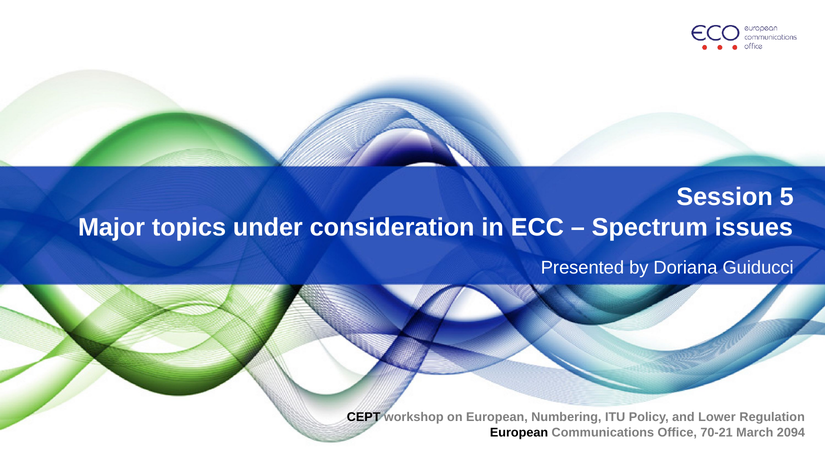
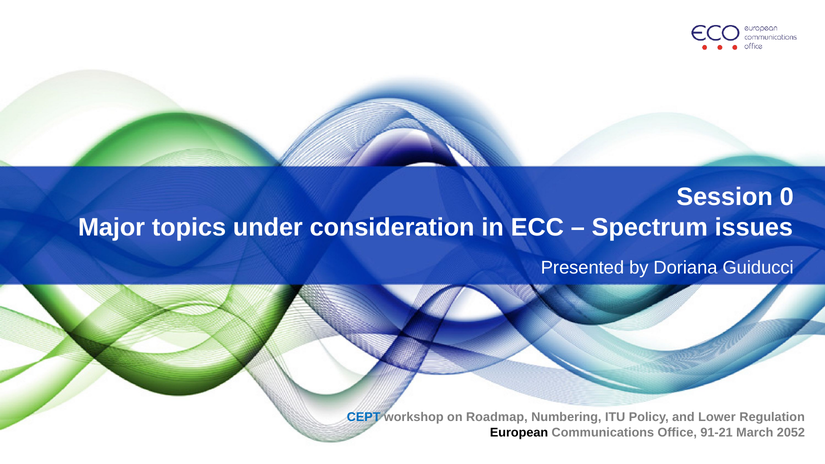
5: 5 -> 0 (787, 197)
CEPT colour: black -> blue (364, 417)
on European: European -> Roadmap (497, 417)
70-21: 70-21 -> 91-21 (717, 433)
2094: 2094 -> 2052 (791, 433)
